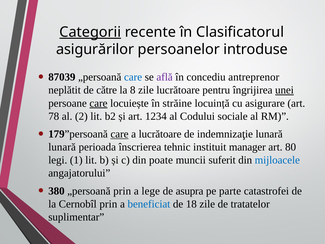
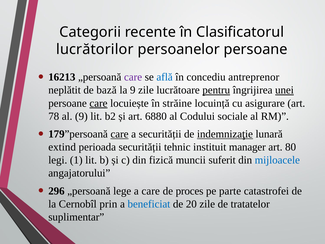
Categorii underline: present -> none (90, 32)
asigurărilor: asigurărilor -> lucrătorilor (95, 49)
persoanelor introduse: introduse -> persoane (256, 49)
87039: 87039 -> 16213 (62, 77)
care colour: blue -> purple (133, 77)
află colour: purple -> blue (165, 77)
către: către -> bază (107, 90)
la 8: 8 -> 9 (133, 90)
pentru underline: none -> present (216, 90)
al 2: 2 -> 9 (81, 116)
1234: 1234 -> 6880 (156, 116)
a lucrătoare: lucrătoare -> securității (160, 134)
indemnizaţie underline: none -> present (225, 134)
lunară: lunară -> extind (62, 147)
perioada înscrierea: înscrierea -> securității (140, 147)
poate: poate -> fizică (161, 160)
380: 380 -> 296 (56, 191)
„persoană prin: prin -> lege (122, 191)
a lege: lege -> care (151, 191)
asupra: asupra -> proces (190, 191)
18: 18 -> 20 (191, 204)
